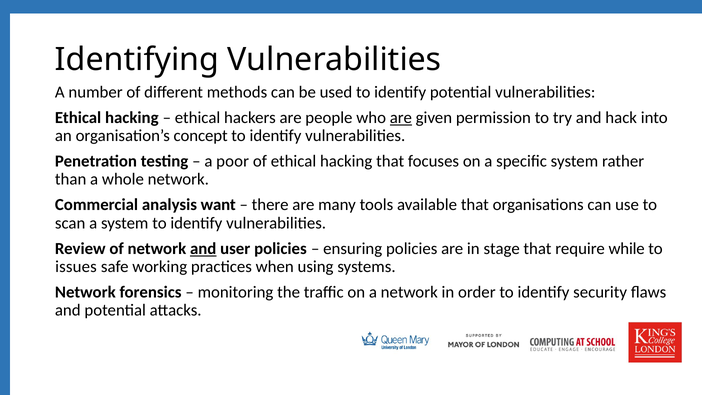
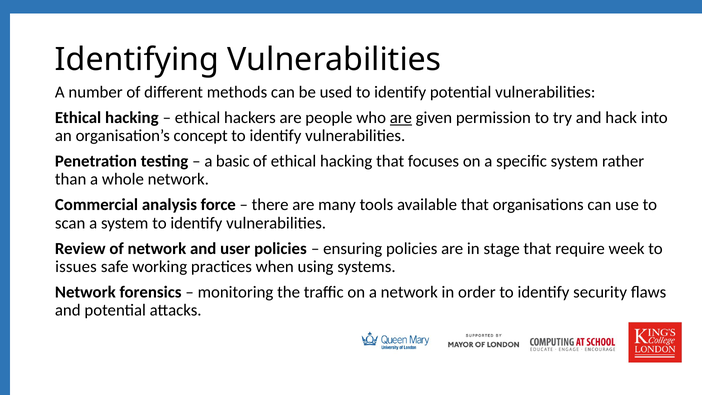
poor: poor -> basic (233, 161)
want: want -> force (218, 205)
and underline: present -> none (203, 248)
while: while -> week (627, 248)
